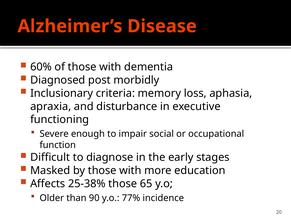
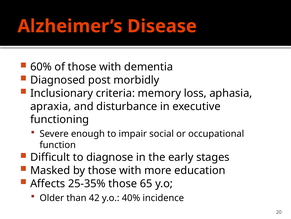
25-38%: 25-38% -> 25-35% (87, 183)
90: 90 -> 42 (94, 197)
77%: 77% -> 40% (131, 197)
